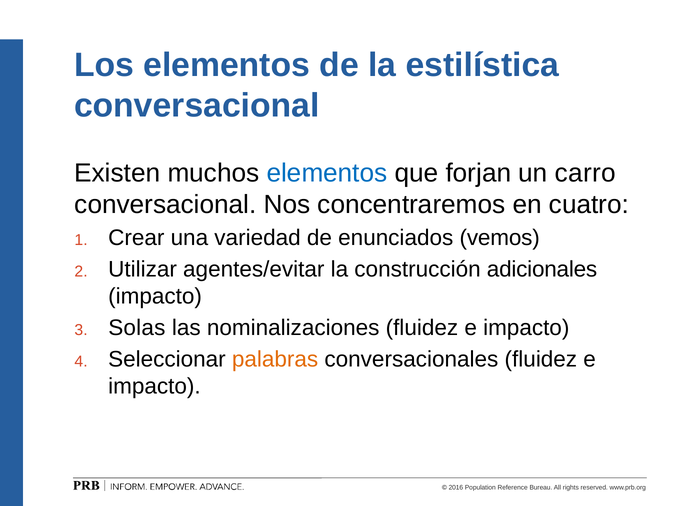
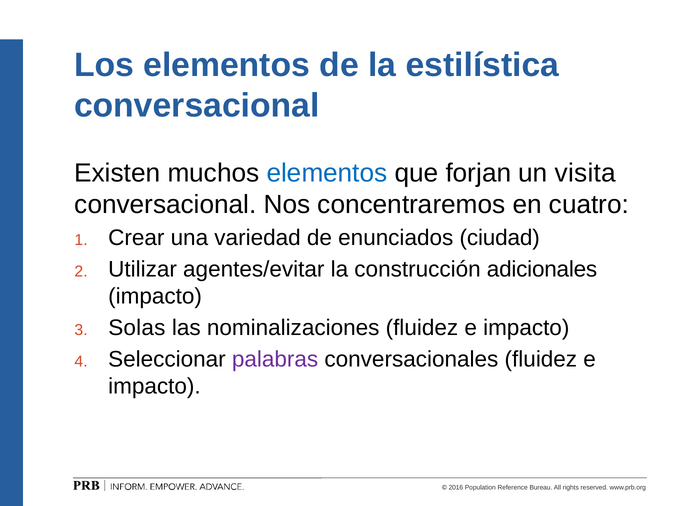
carro: carro -> visita (585, 173)
vemos: vemos -> ciudad (500, 238)
palabras colour: orange -> purple (275, 360)
